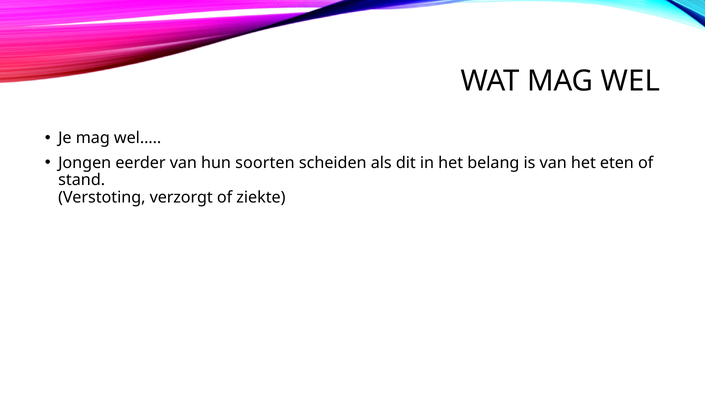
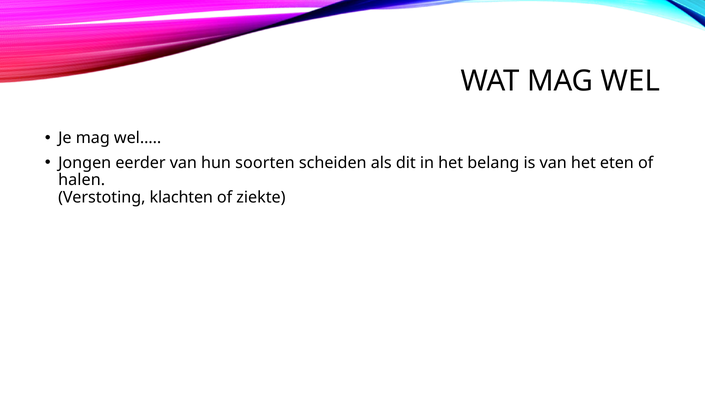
stand: stand -> halen (82, 180)
verzorgt: verzorgt -> klachten (181, 198)
